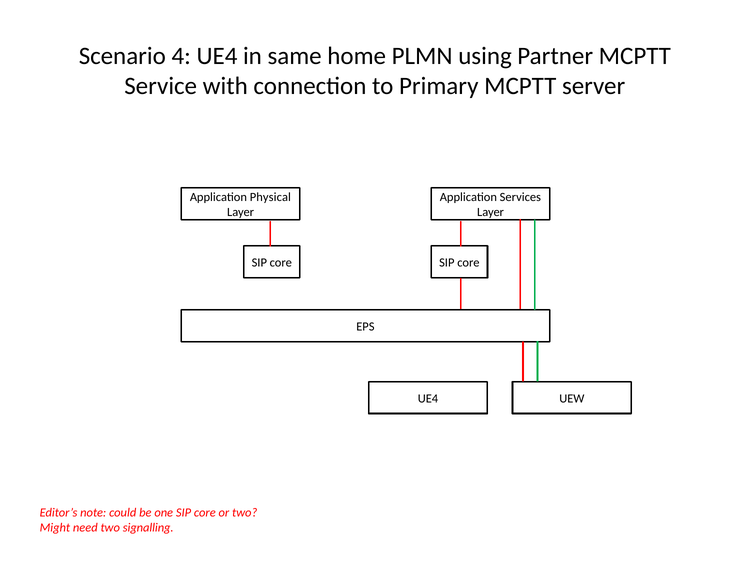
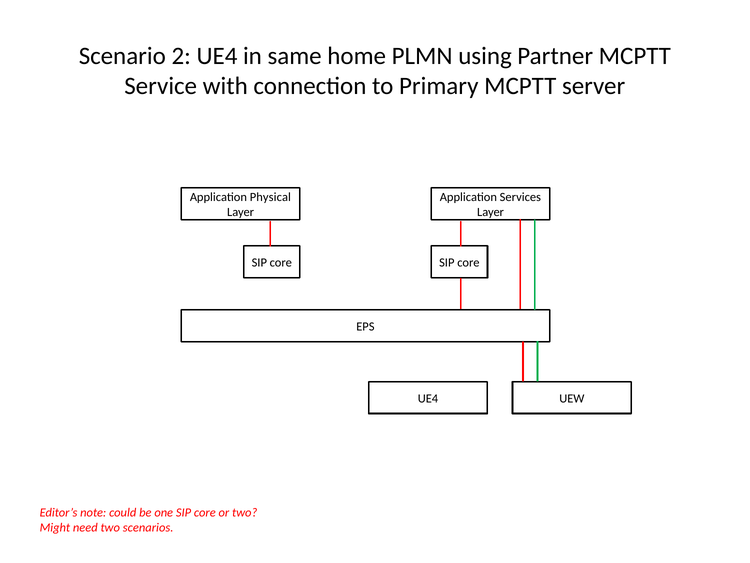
4: 4 -> 2 (181, 56)
signalling: signalling -> scenarios (148, 527)
